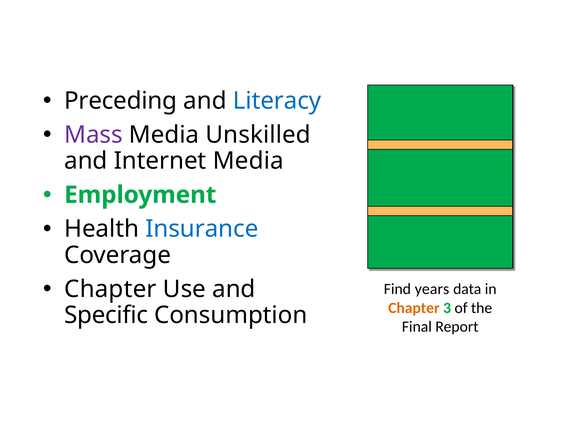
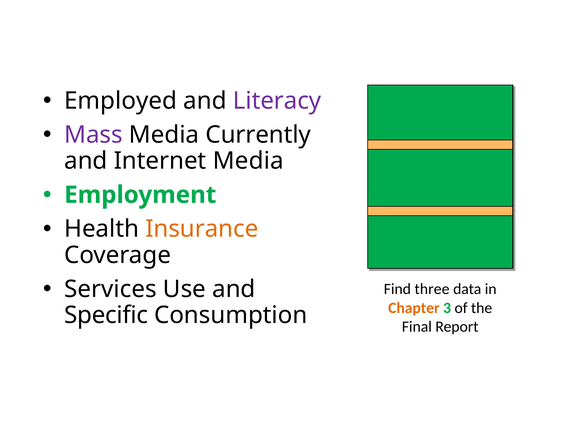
Preceding: Preceding -> Employed (121, 101)
Literacy colour: blue -> purple (277, 101)
Unskilled: Unskilled -> Currently (258, 135)
Insurance colour: blue -> orange (202, 229)
Chapter: Chapter -> Services (110, 289)
years: years -> three (432, 289)
